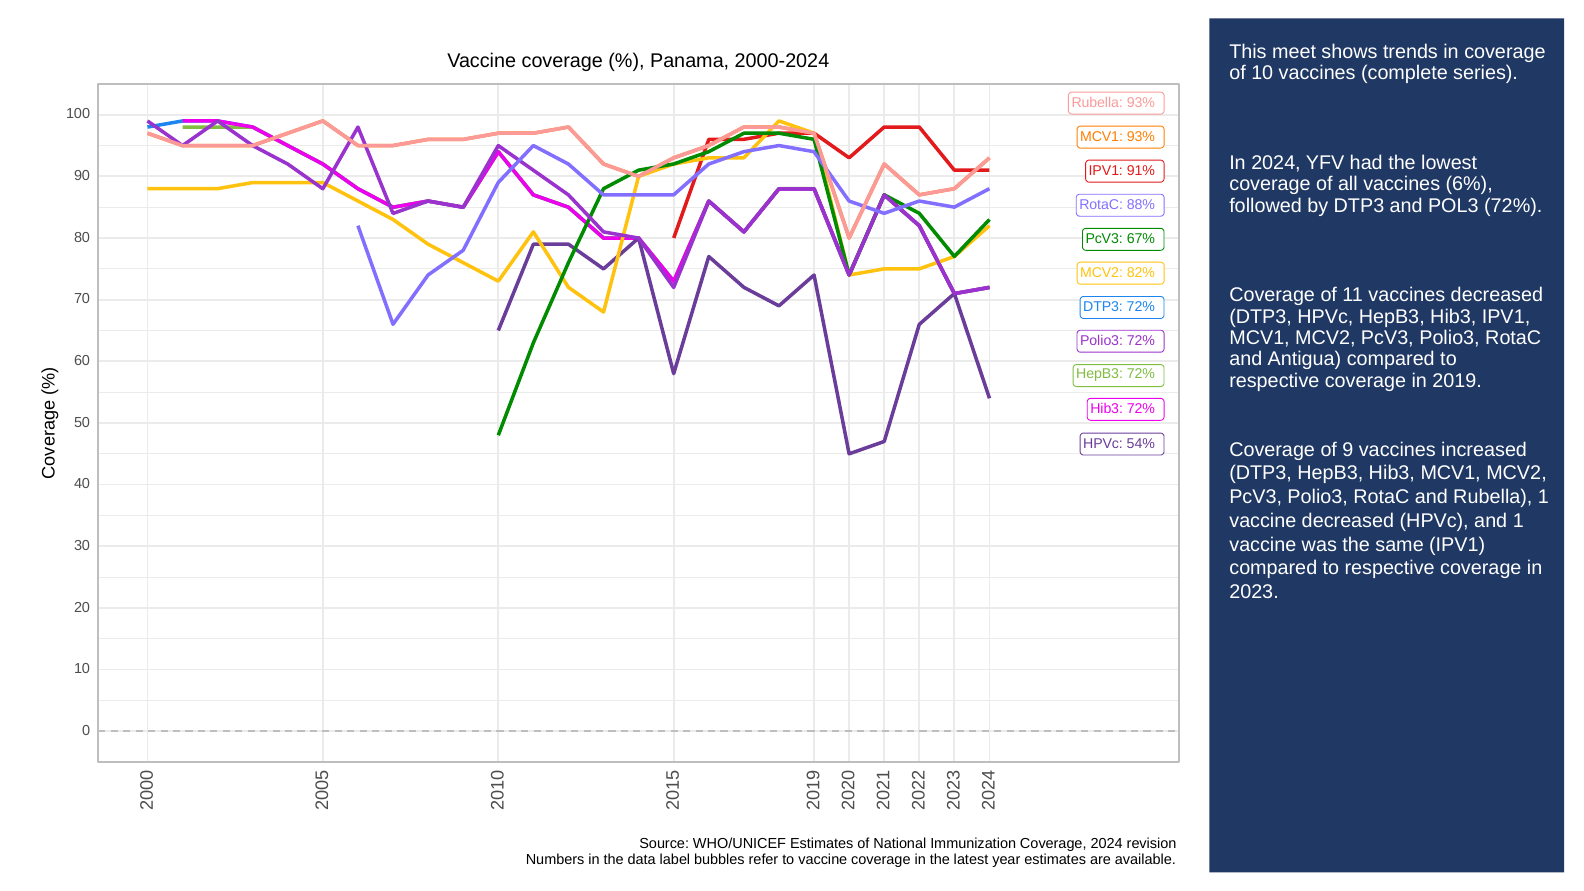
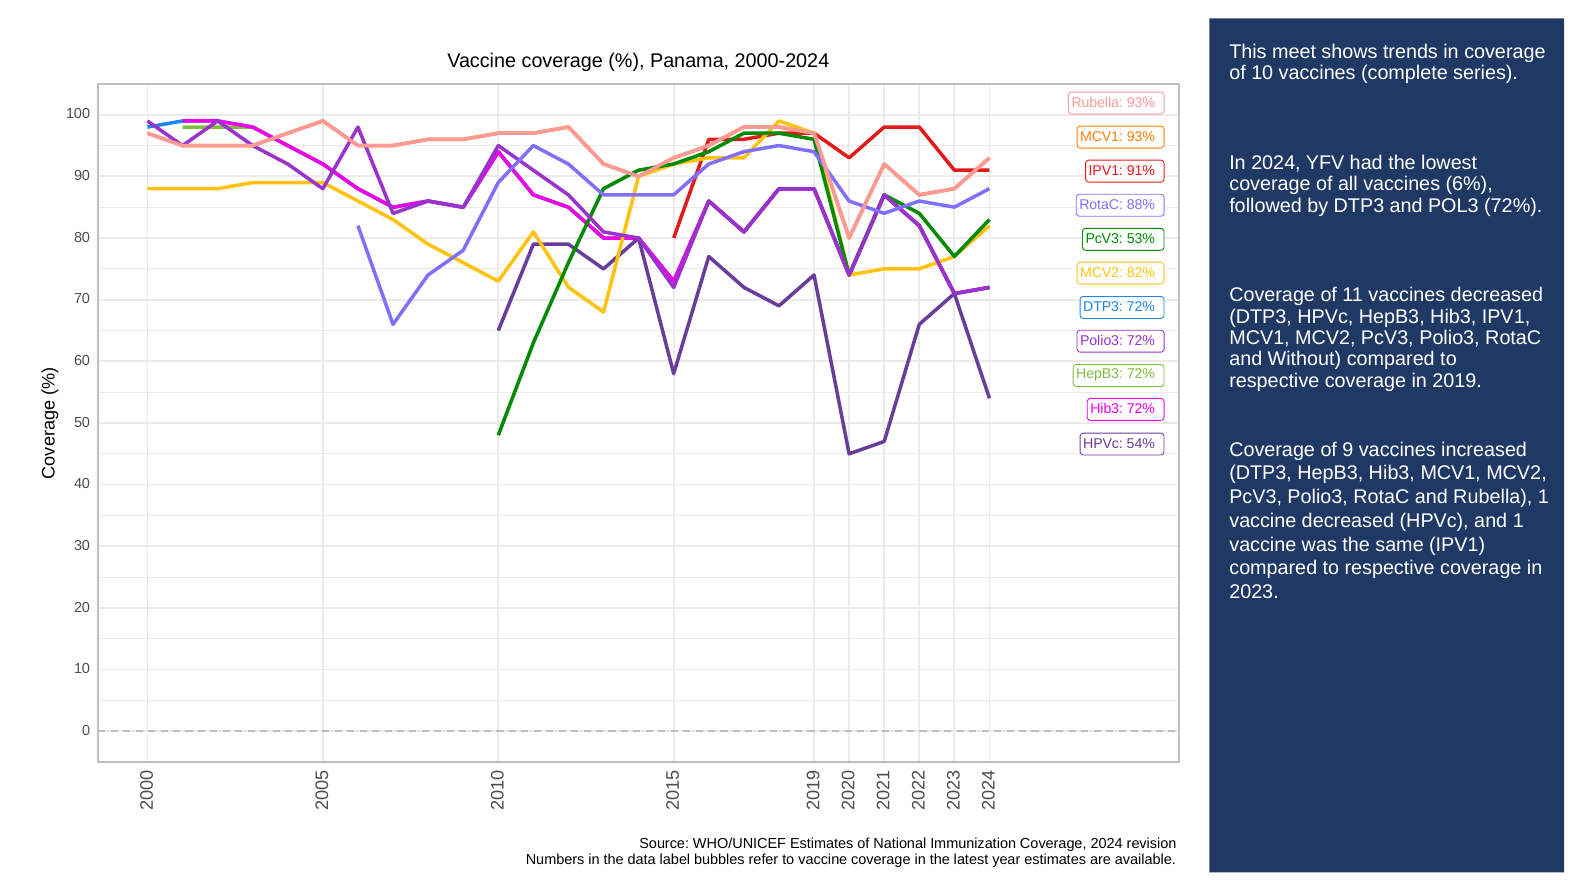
67%: 67% -> 53% (1141, 239)
Antigua: Antigua -> Without (1304, 359)
